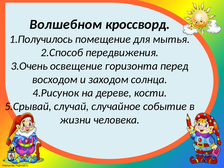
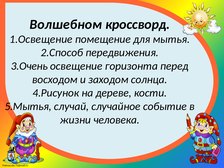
1.Получилось: 1.Получилось -> 1.Освещение (41, 39)
5.Срывай: 5.Срывай -> 5.Мытья (28, 106)
